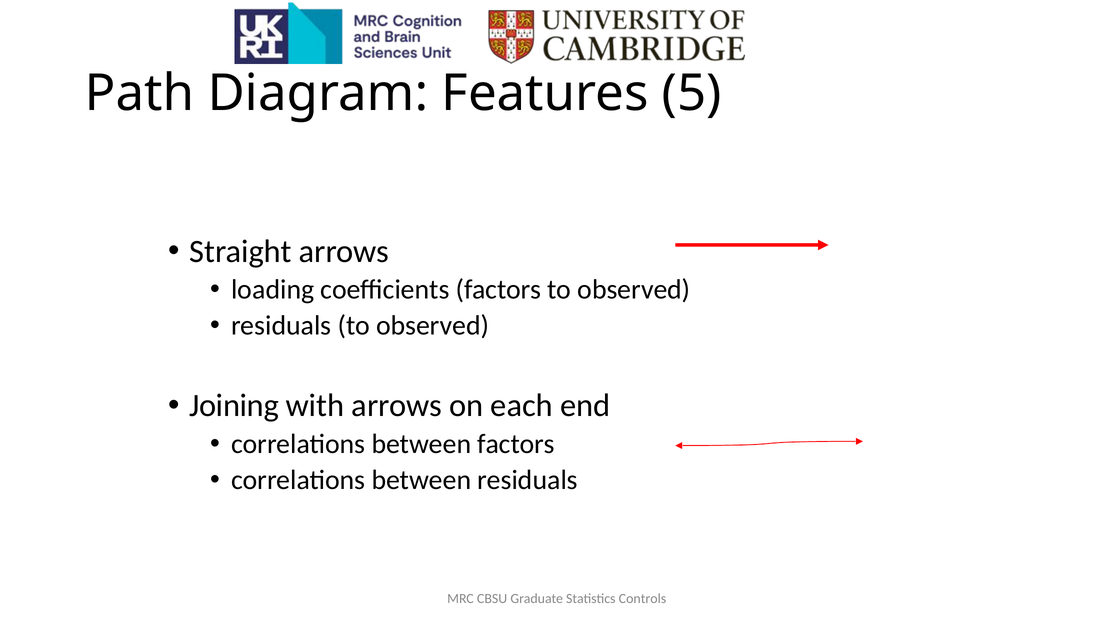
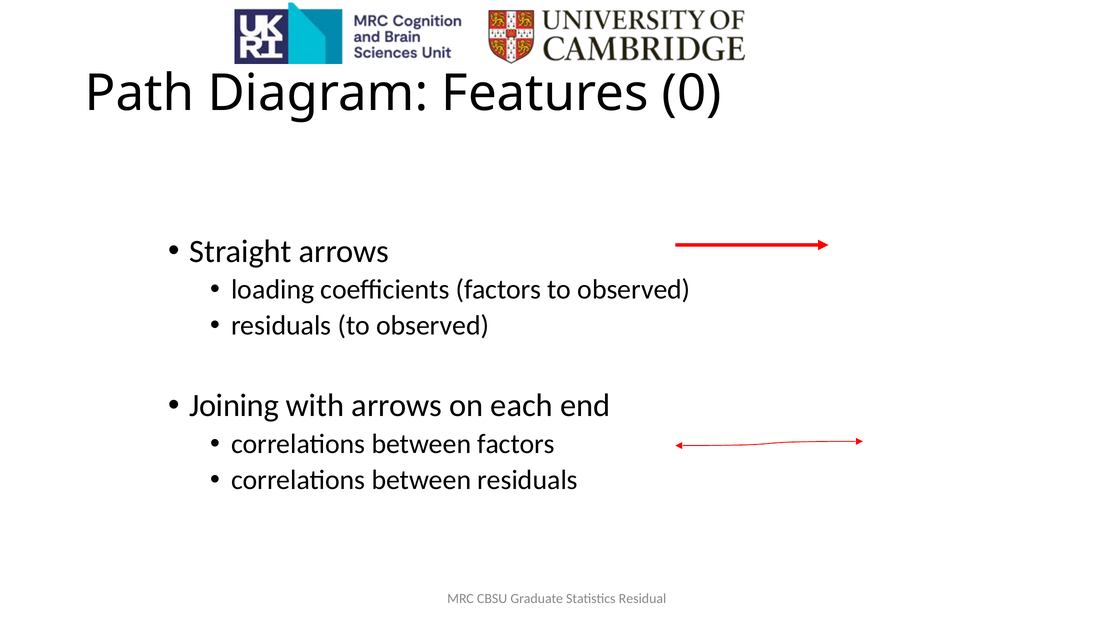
5: 5 -> 0 (692, 94)
Controls: Controls -> Residual (643, 598)
